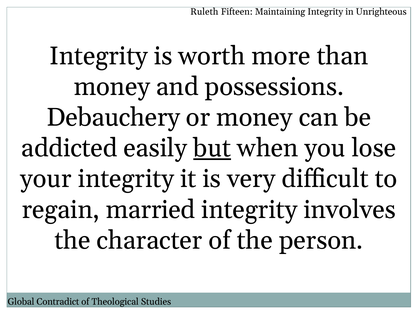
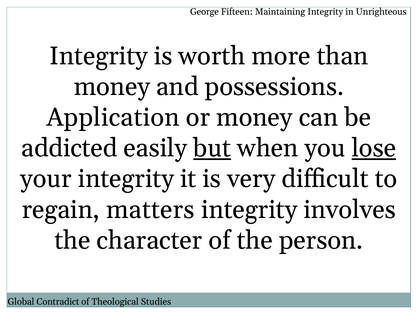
Ruleth: Ruleth -> George (204, 12)
Debauchery: Debauchery -> Application (113, 117)
lose underline: none -> present (374, 148)
married: married -> matters (150, 209)
